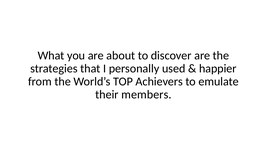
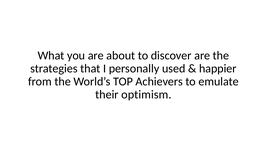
members: members -> optimism (146, 95)
